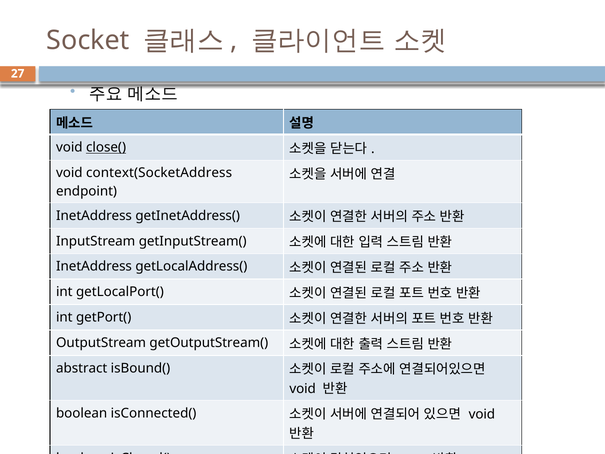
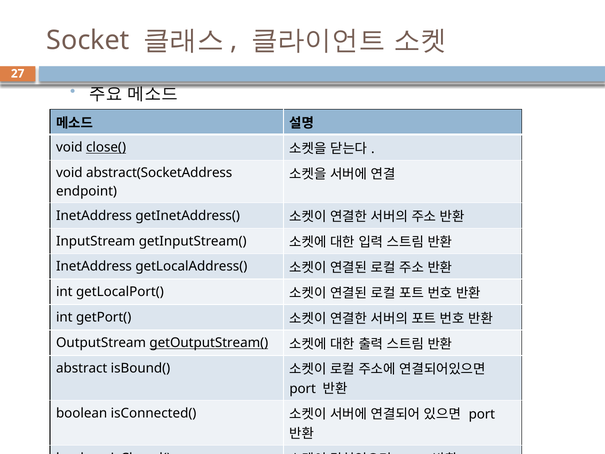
context(SocketAddress: context(SocketAddress -> abstract(SocketAddress (159, 173)
getOutputStream( underline: none -> present (209, 343)
void: void -> port (303, 389)
void: void -> port (482, 414)
